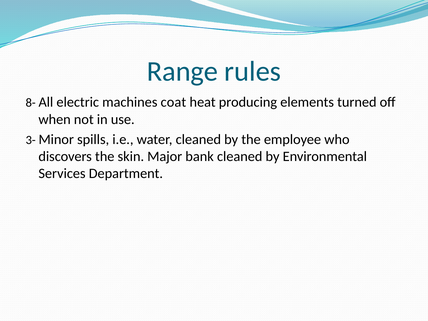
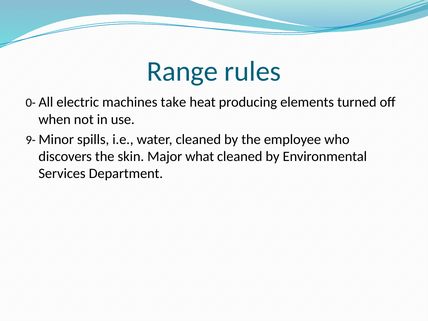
8-: 8- -> 0- (31, 103)
coat: coat -> take (173, 102)
3-: 3- -> 9- (31, 140)
bank: bank -> what (200, 156)
